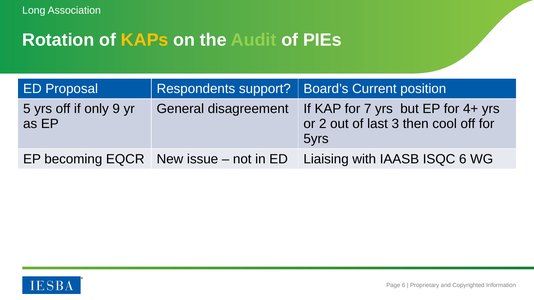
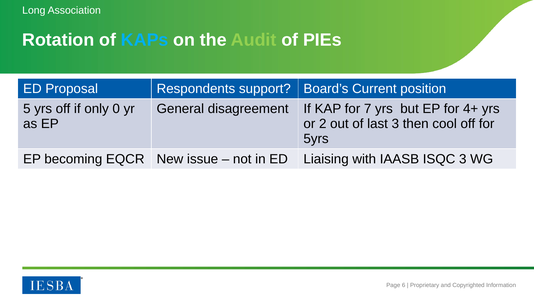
KAPs colour: yellow -> light blue (145, 40)
9: 9 -> 0 (116, 109)
ISQC 6: 6 -> 3 (463, 159)
